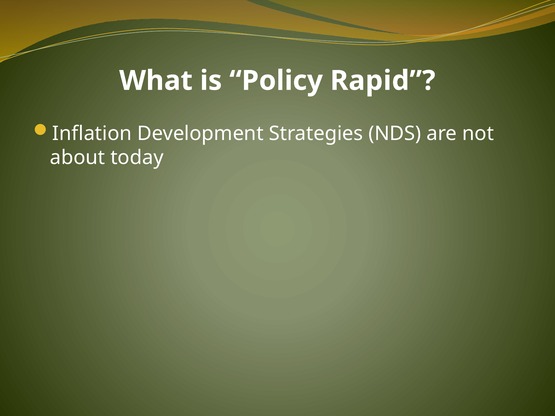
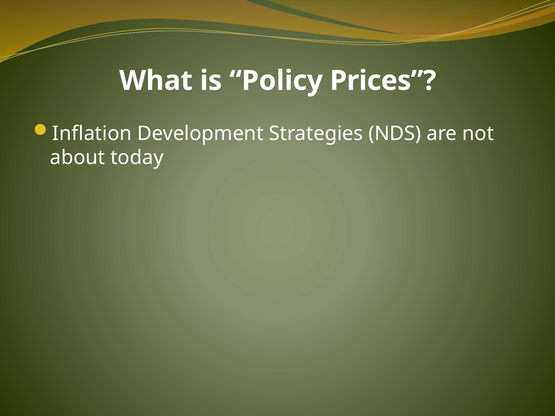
Rapid: Rapid -> Prices (383, 81)
